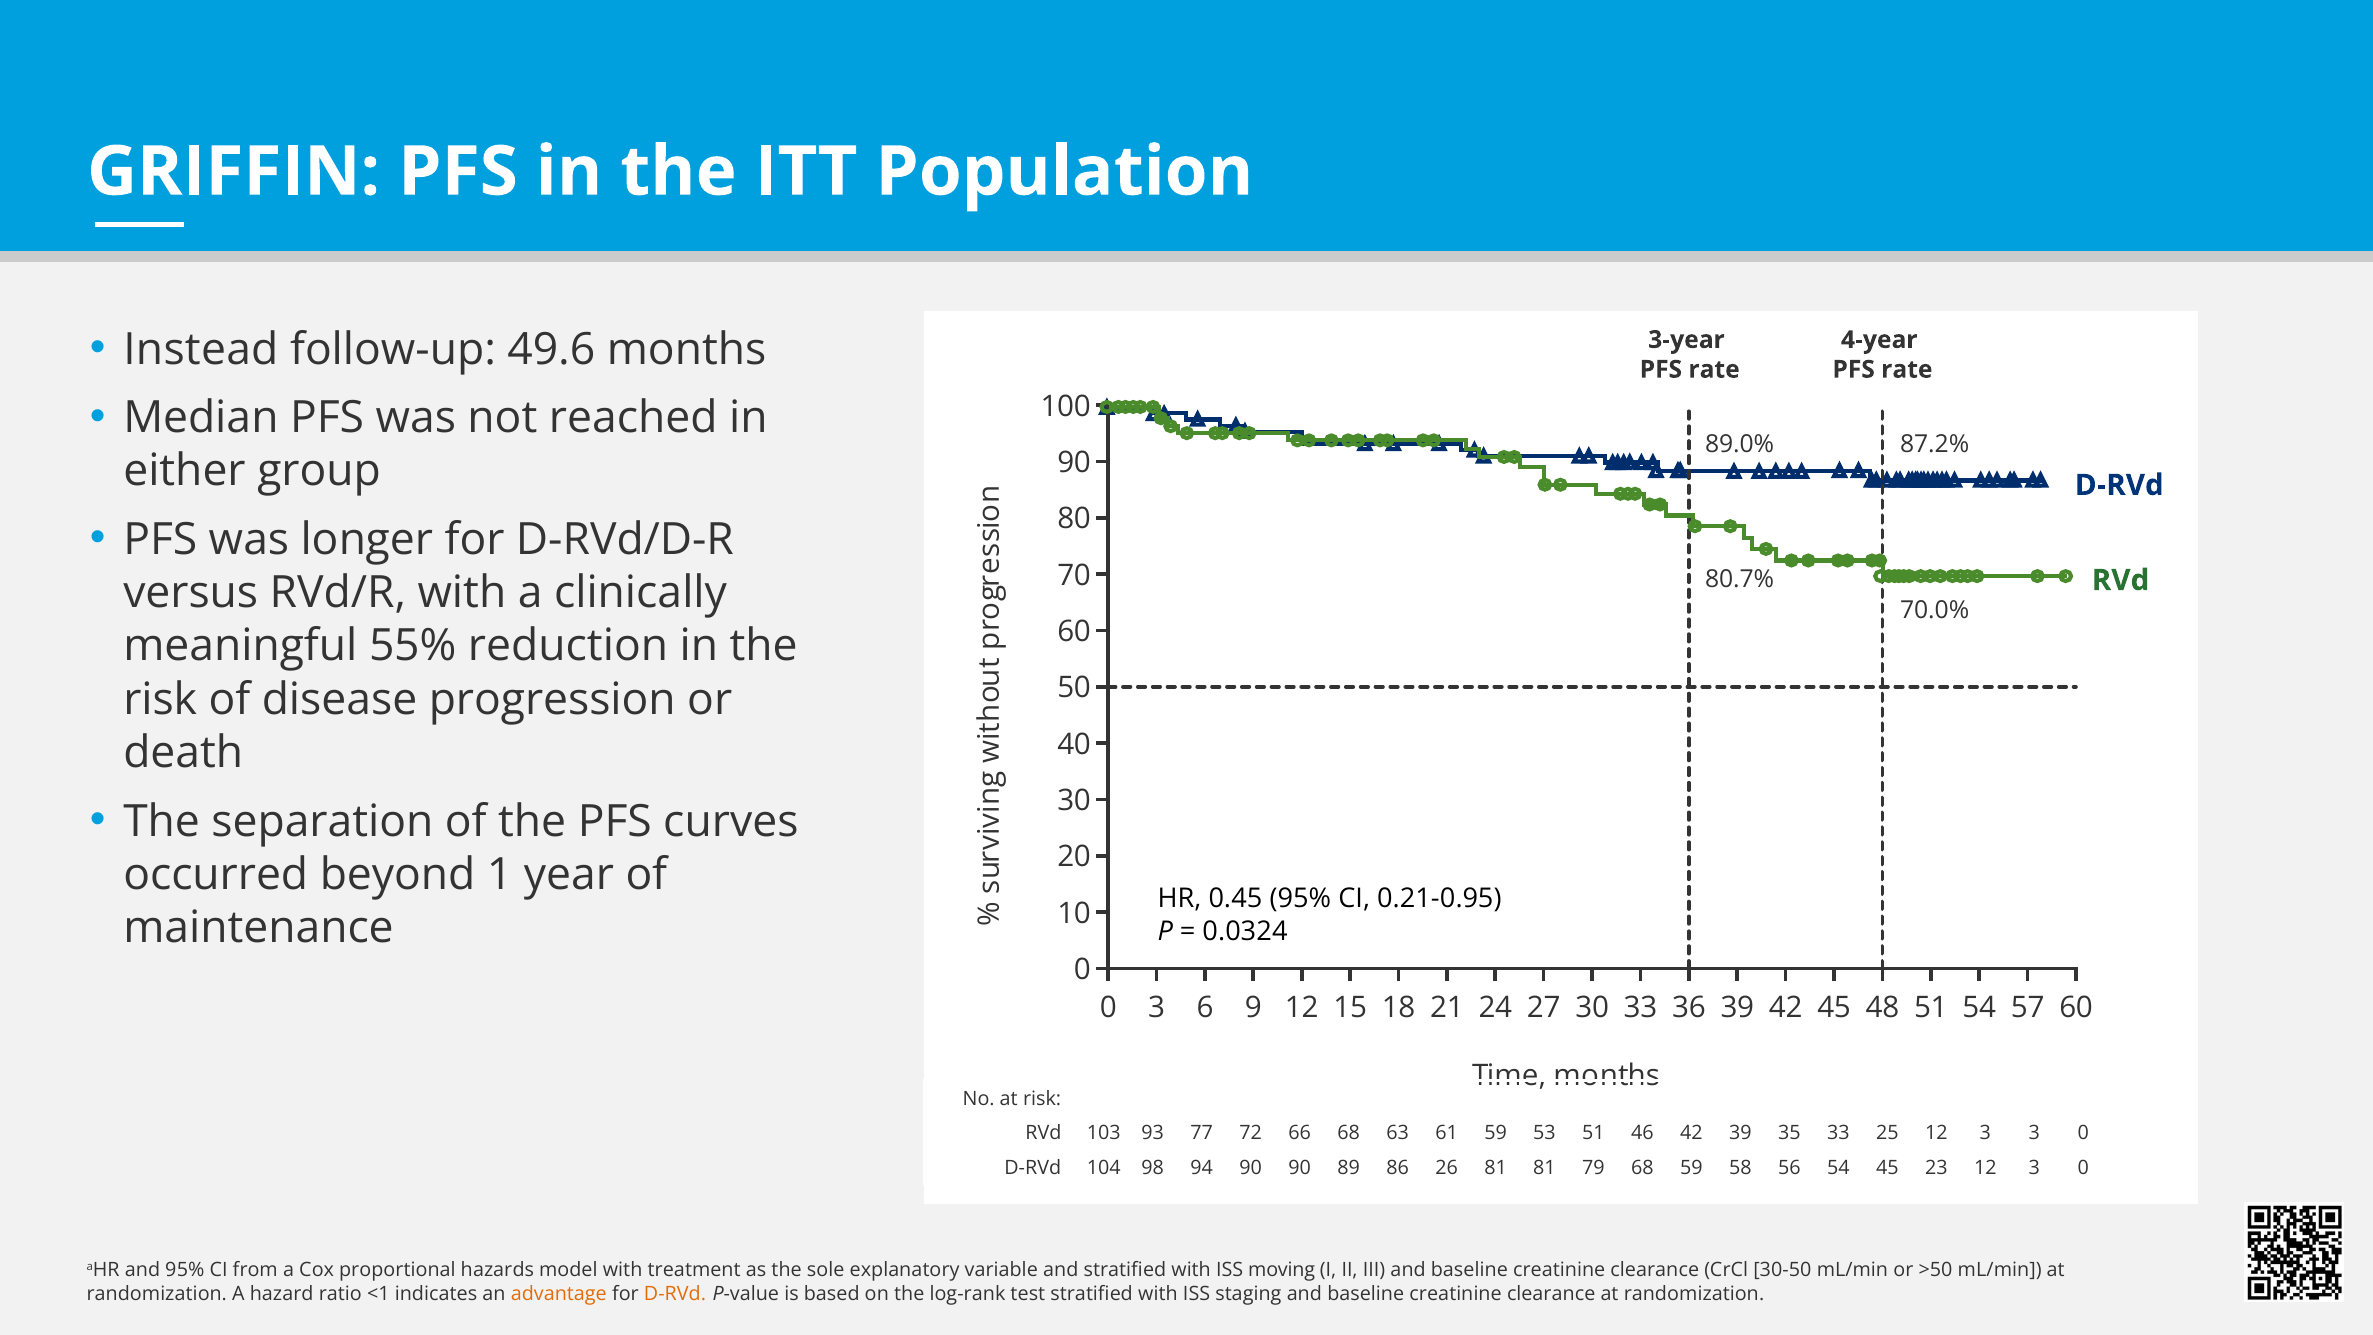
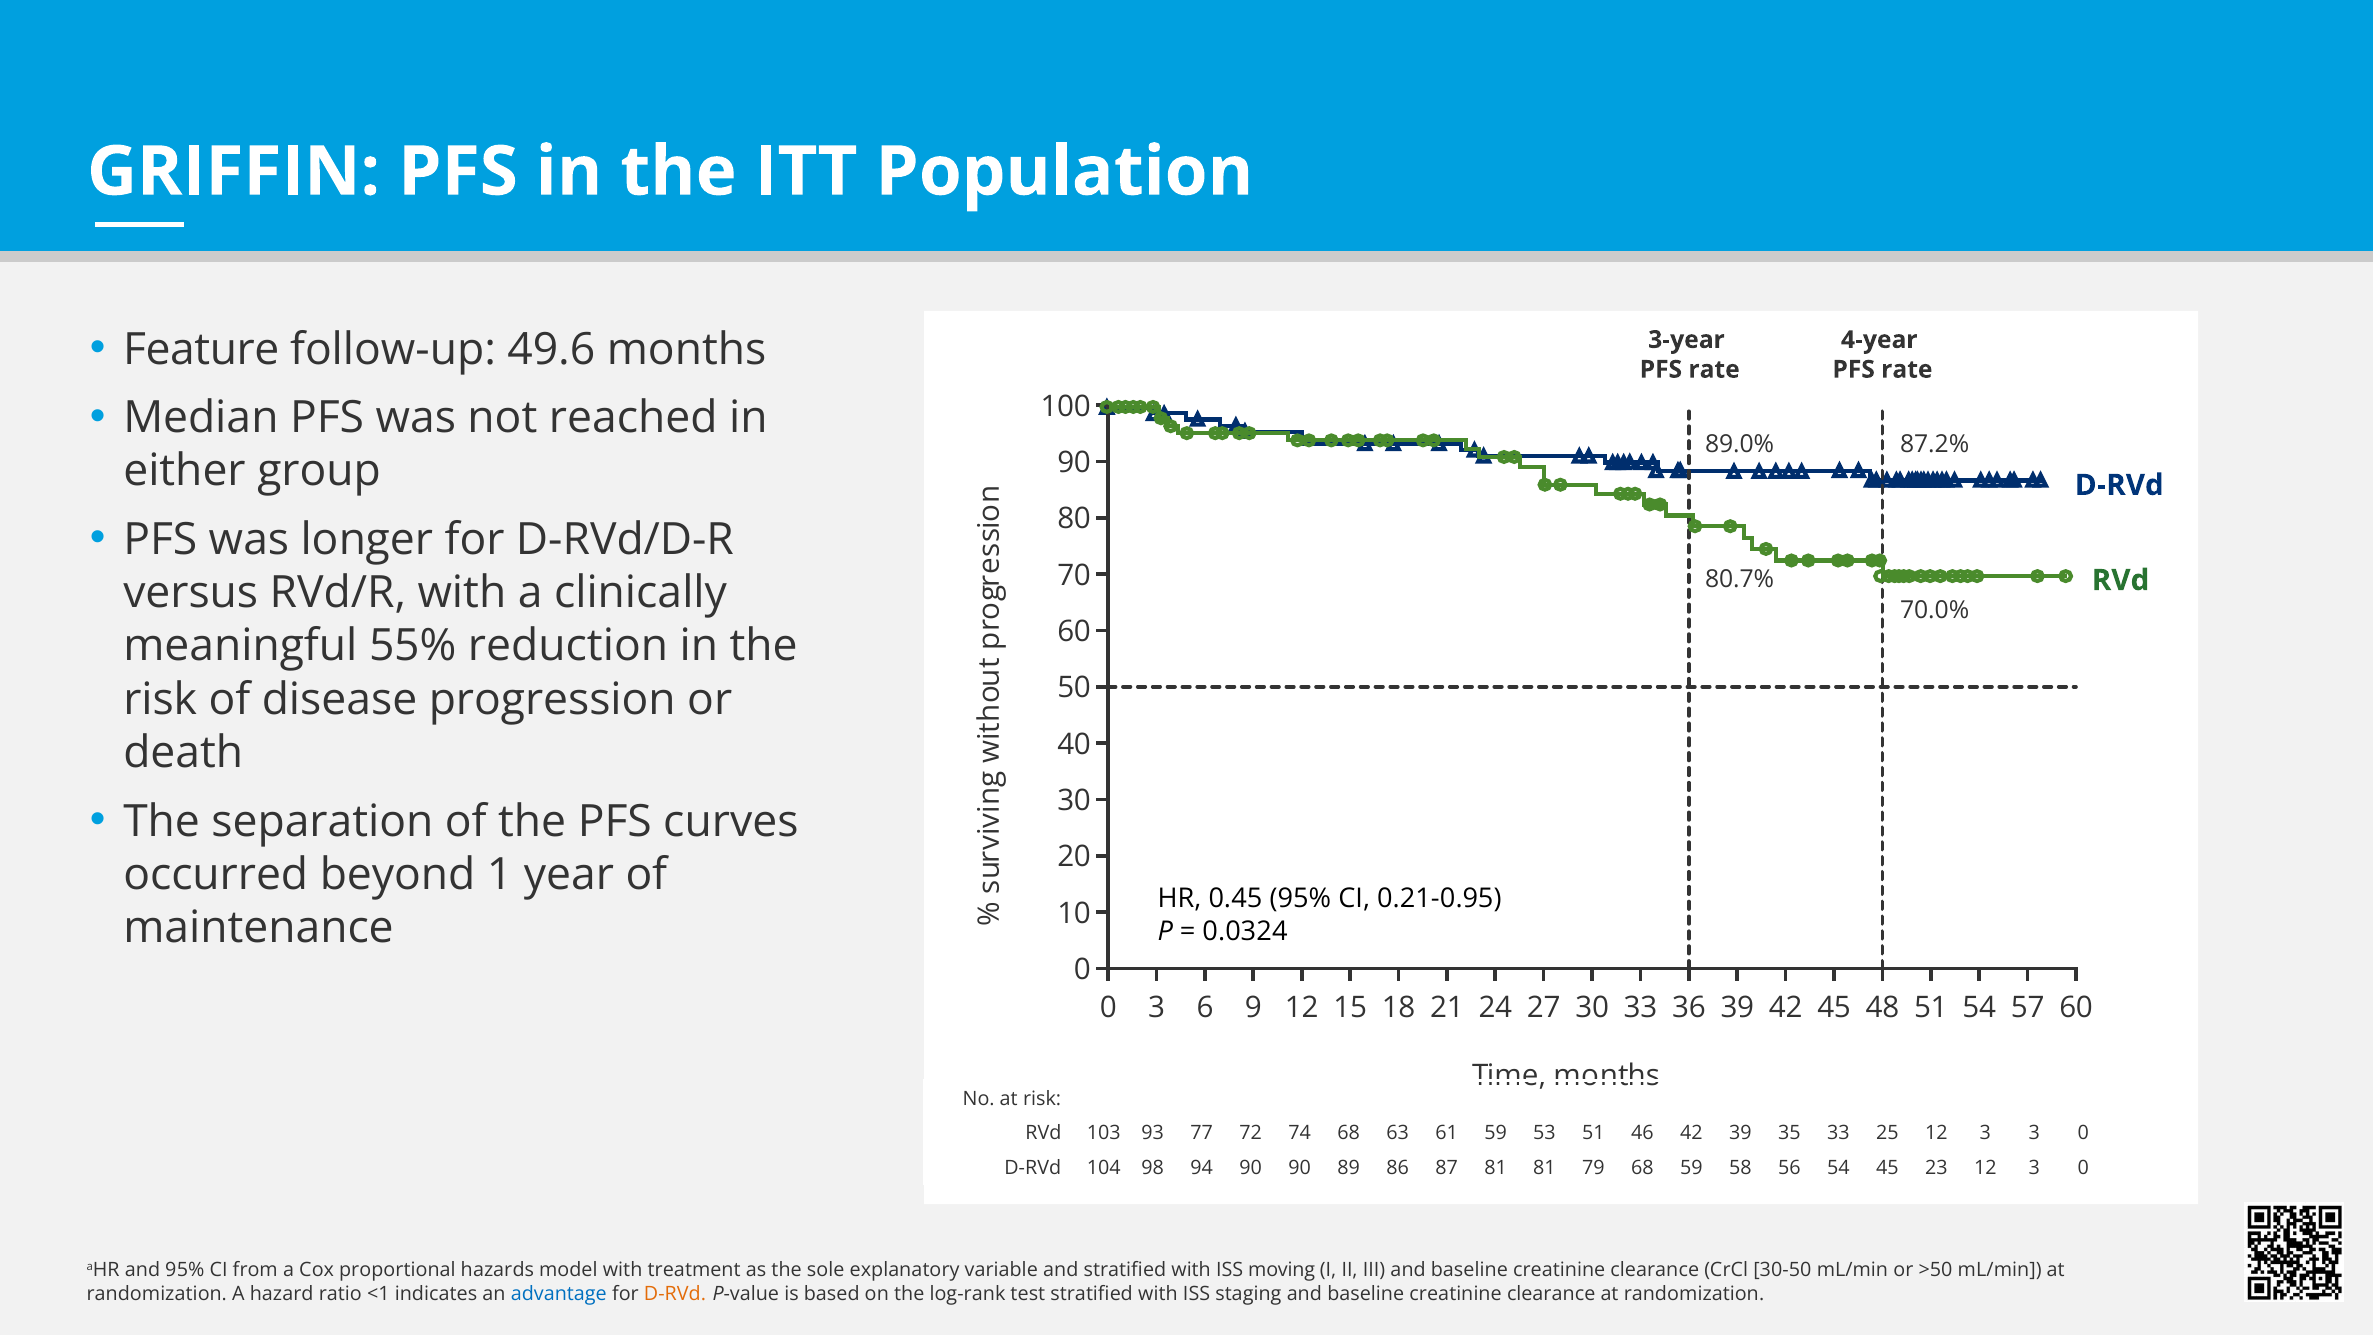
Instead: Instead -> Feature (201, 350)
66: 66 -> 74 (1300, 1133)
26: 26 -> 87 (1447, 1168)
advantage colour: orange -> blue (559, 1294)
